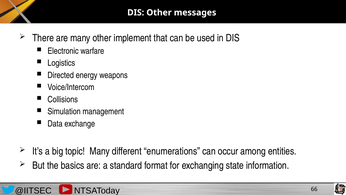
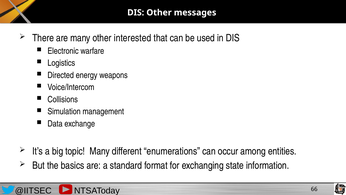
implement: implement -> interested (133, 38)
